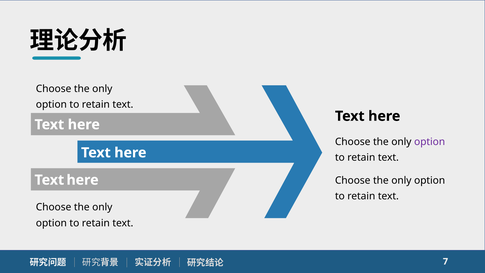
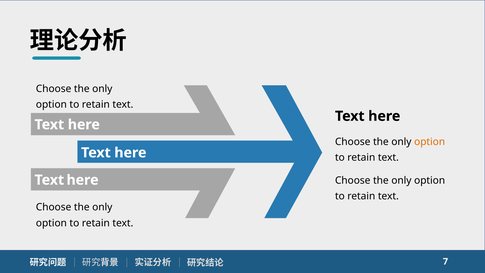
option colour: purple -> orange (430, 142)
